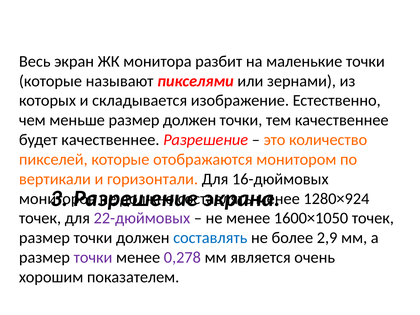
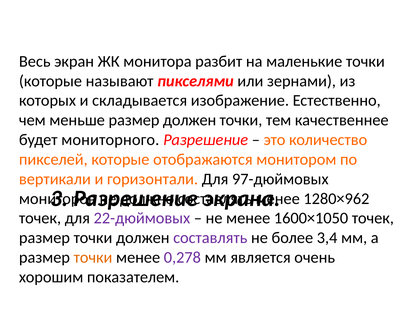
будет качественнее: качественнее -> мониторного (110, 140)
16-дюймовых: 16-дюймовых -> 97-дюймовых (280, 179)
1280×924: 1280×924 -> 1280×962 (336, 199)
составлять colour: blue -> purple (210, 238)
2,9: 2,9 -> 3,4 (327, 238)
точки colour: purple -> orange (93, 257)
